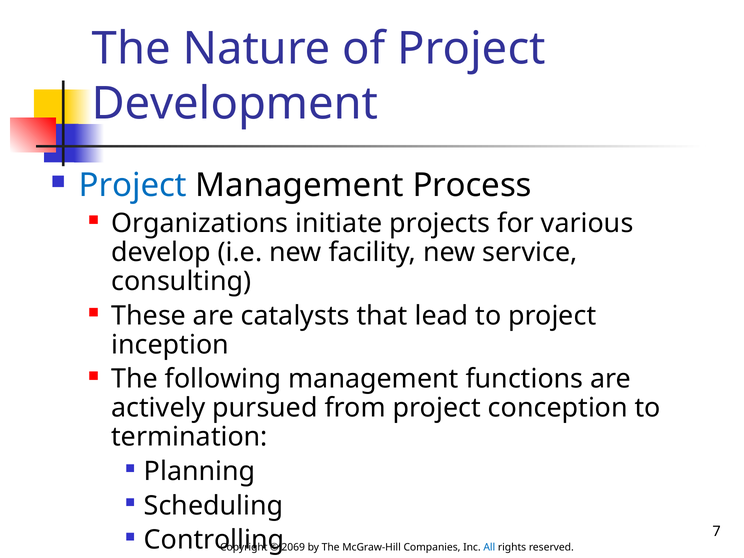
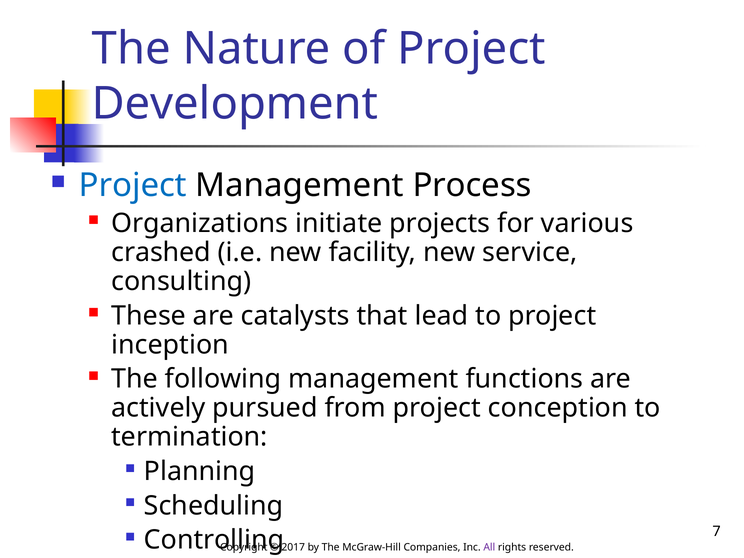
develop: develop -> crashed (161, 252)
2069: 2069 -> 2017 (293, 547)
All colour: blue -> purple (489, 547)
